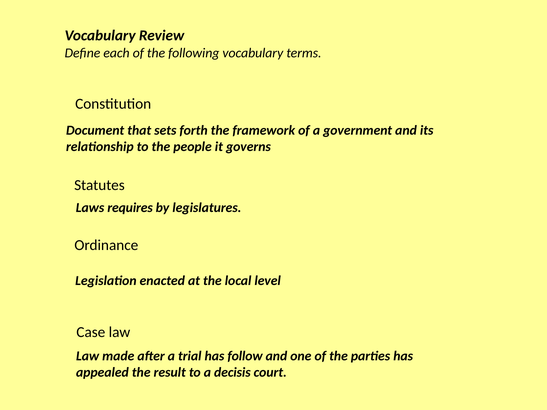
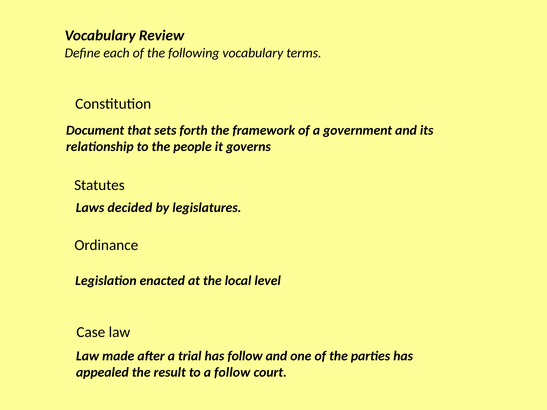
requires: requires -> decided (130, 208)
a decisis: decisis -> follow (232, 373)
